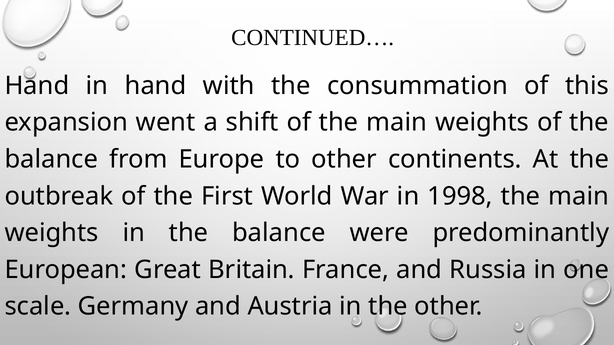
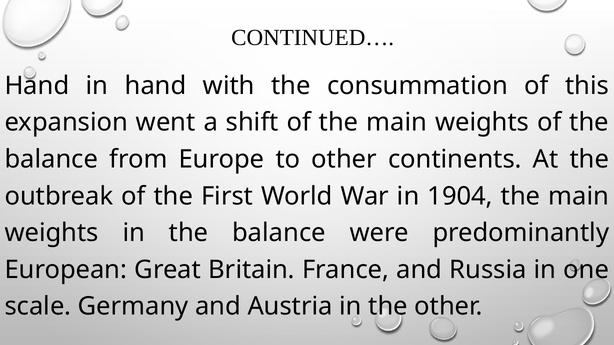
1998: 1998 -> 1904 (460, 196)
